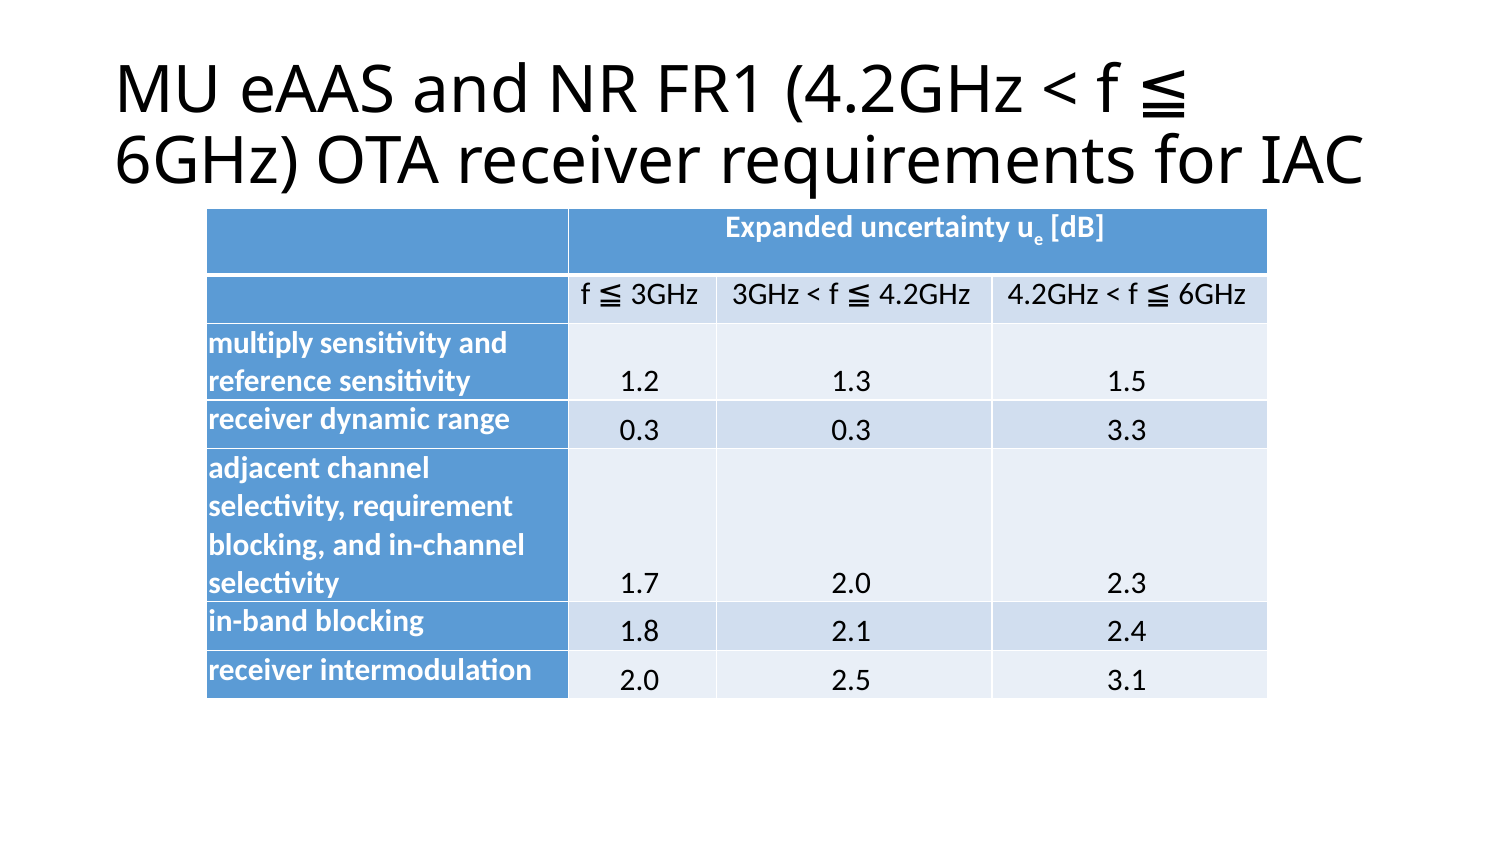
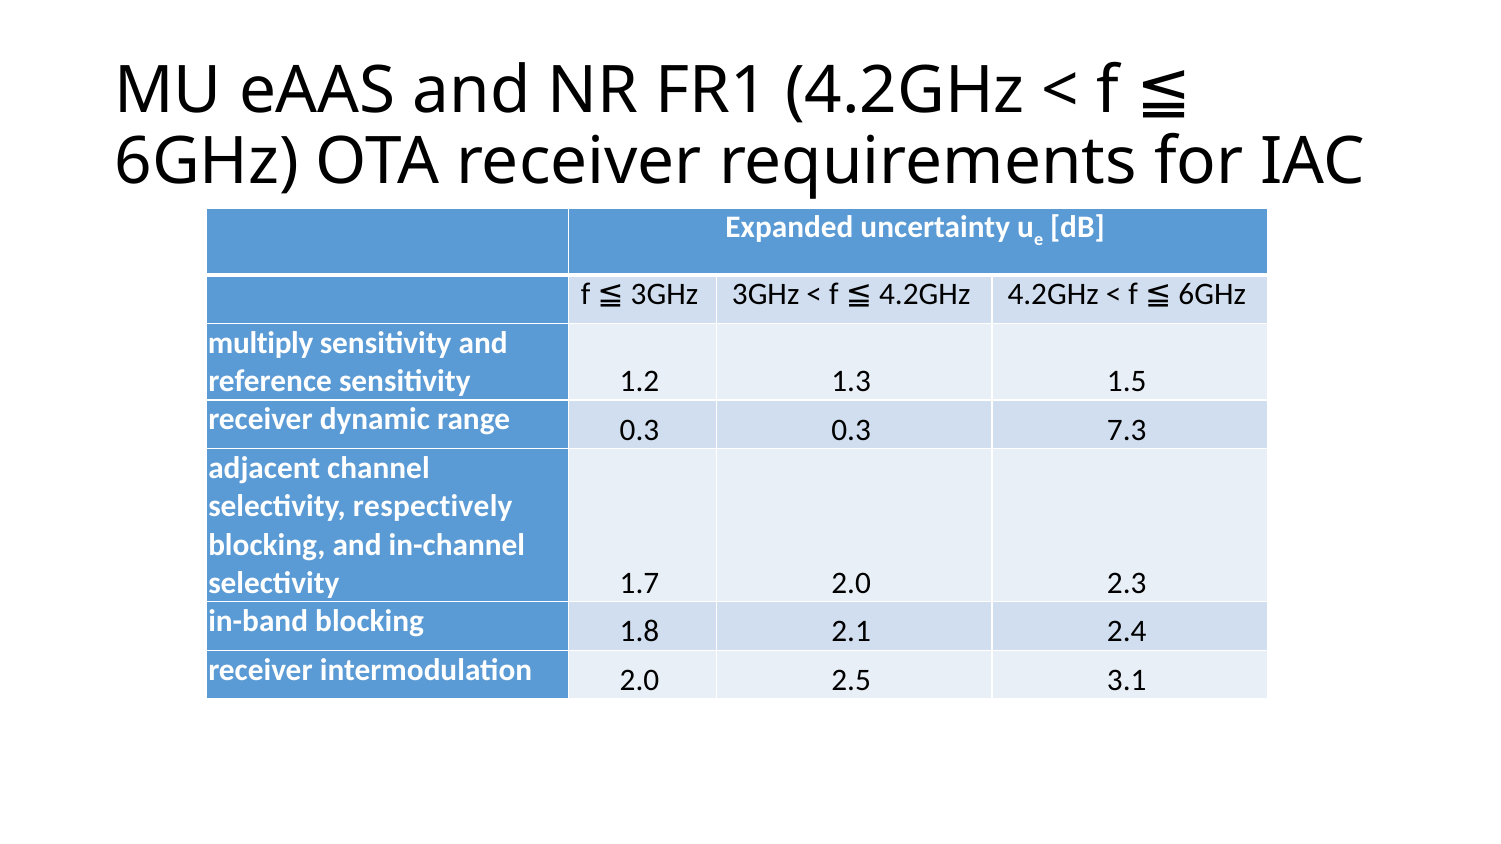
3.3: 3.3 -> 7.3 (1127, 430)
requirement: requirement -> respectively (433, 507)
